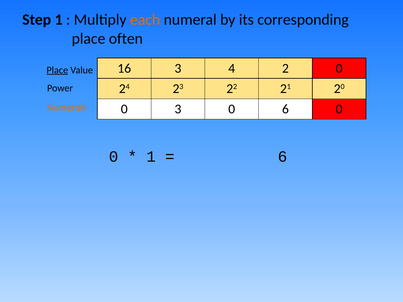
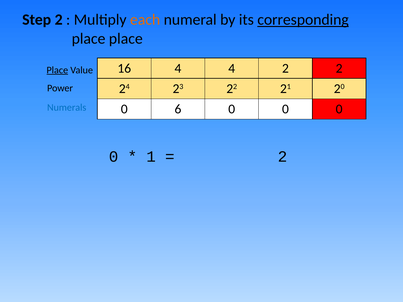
Step 1: 1 -> 2 (59, 20)
corresponding underline: none -> present (303, 20)
place often: often -> place (126, 39)
16 3: 3 -> 4 (178, 68)
2 0: 0 -> 2 (339, 68)
Numerals colour: orange -> blue (67, 108)
0 3: 3 -> 6 (178, 109)
6: 6 -> 0 (285, 109)
6: 6 -> 2 (283, 157)
